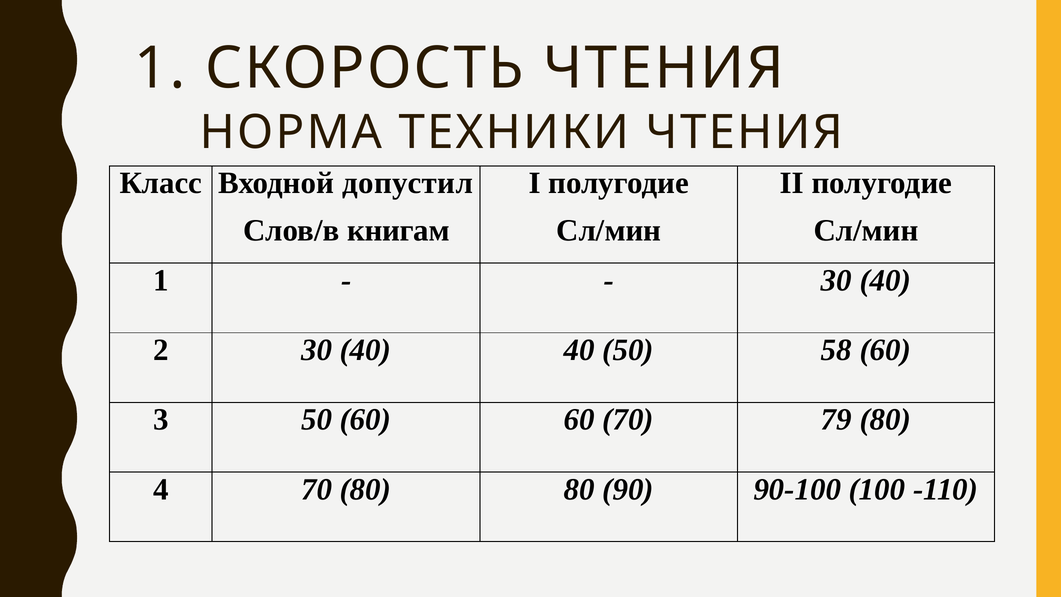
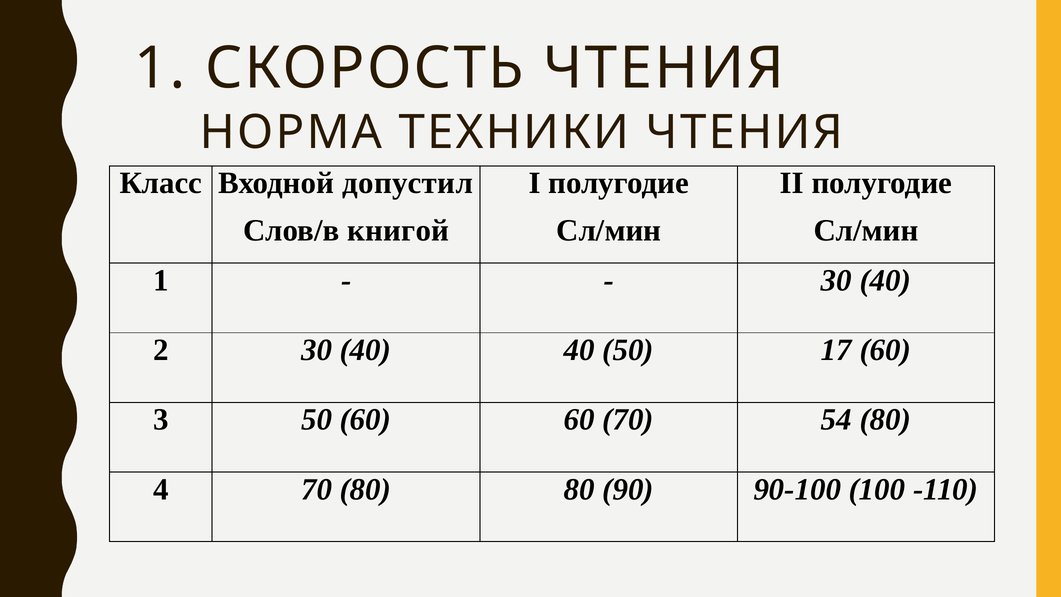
книгам: книгам -> книгой (398, 231)
58: 58 -> 17 (836, 350)
79: 79 -> 54 (836, 420)
